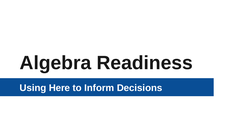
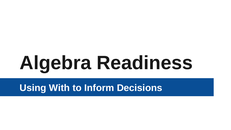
Here: Here -> With (59, 88)
